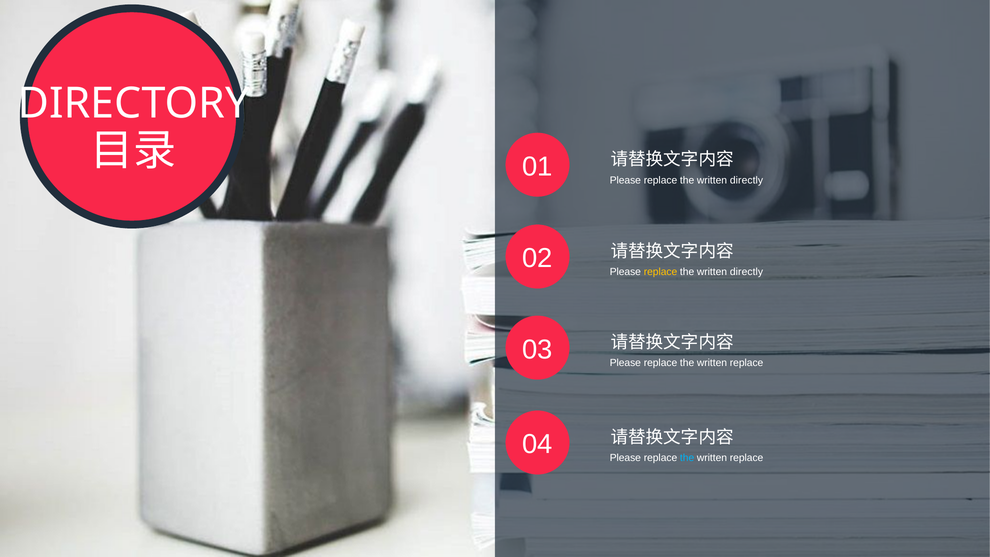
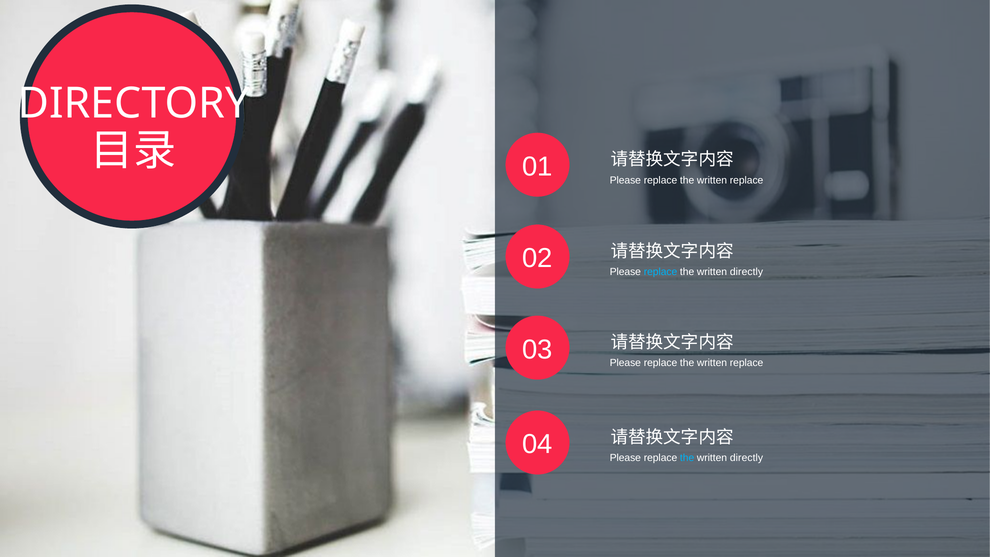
directly: directly -> replace (747, 180)
replace colour: yellow -> light blue (661, 272)
replace: replace -> directly (747, 458)
